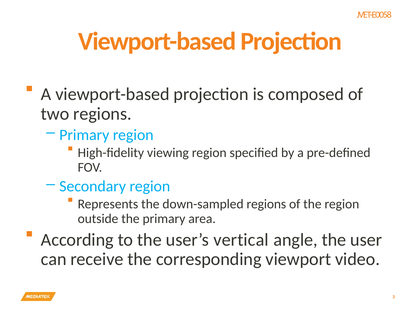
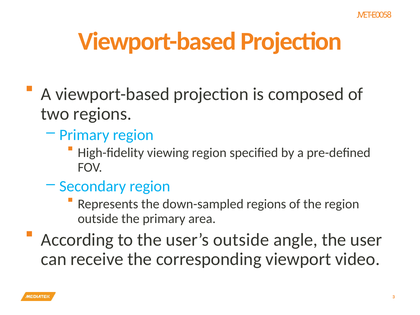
user’s vertical: vertical -> outside (241, 240)
